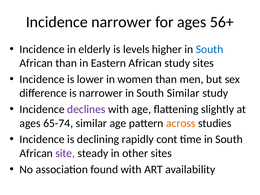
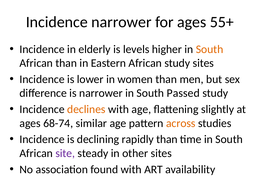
56+: 56+ -> 55+ (222, 22)
South colour: blue -> orange (210, 49)
South Similar: Similar -> Passed (183, 93)
declines colour: purple -> orange (86, 109)
65-74: 65-74 -> 68-74 (58, 123)
rapidly cont: cont -> than (167, 139)
